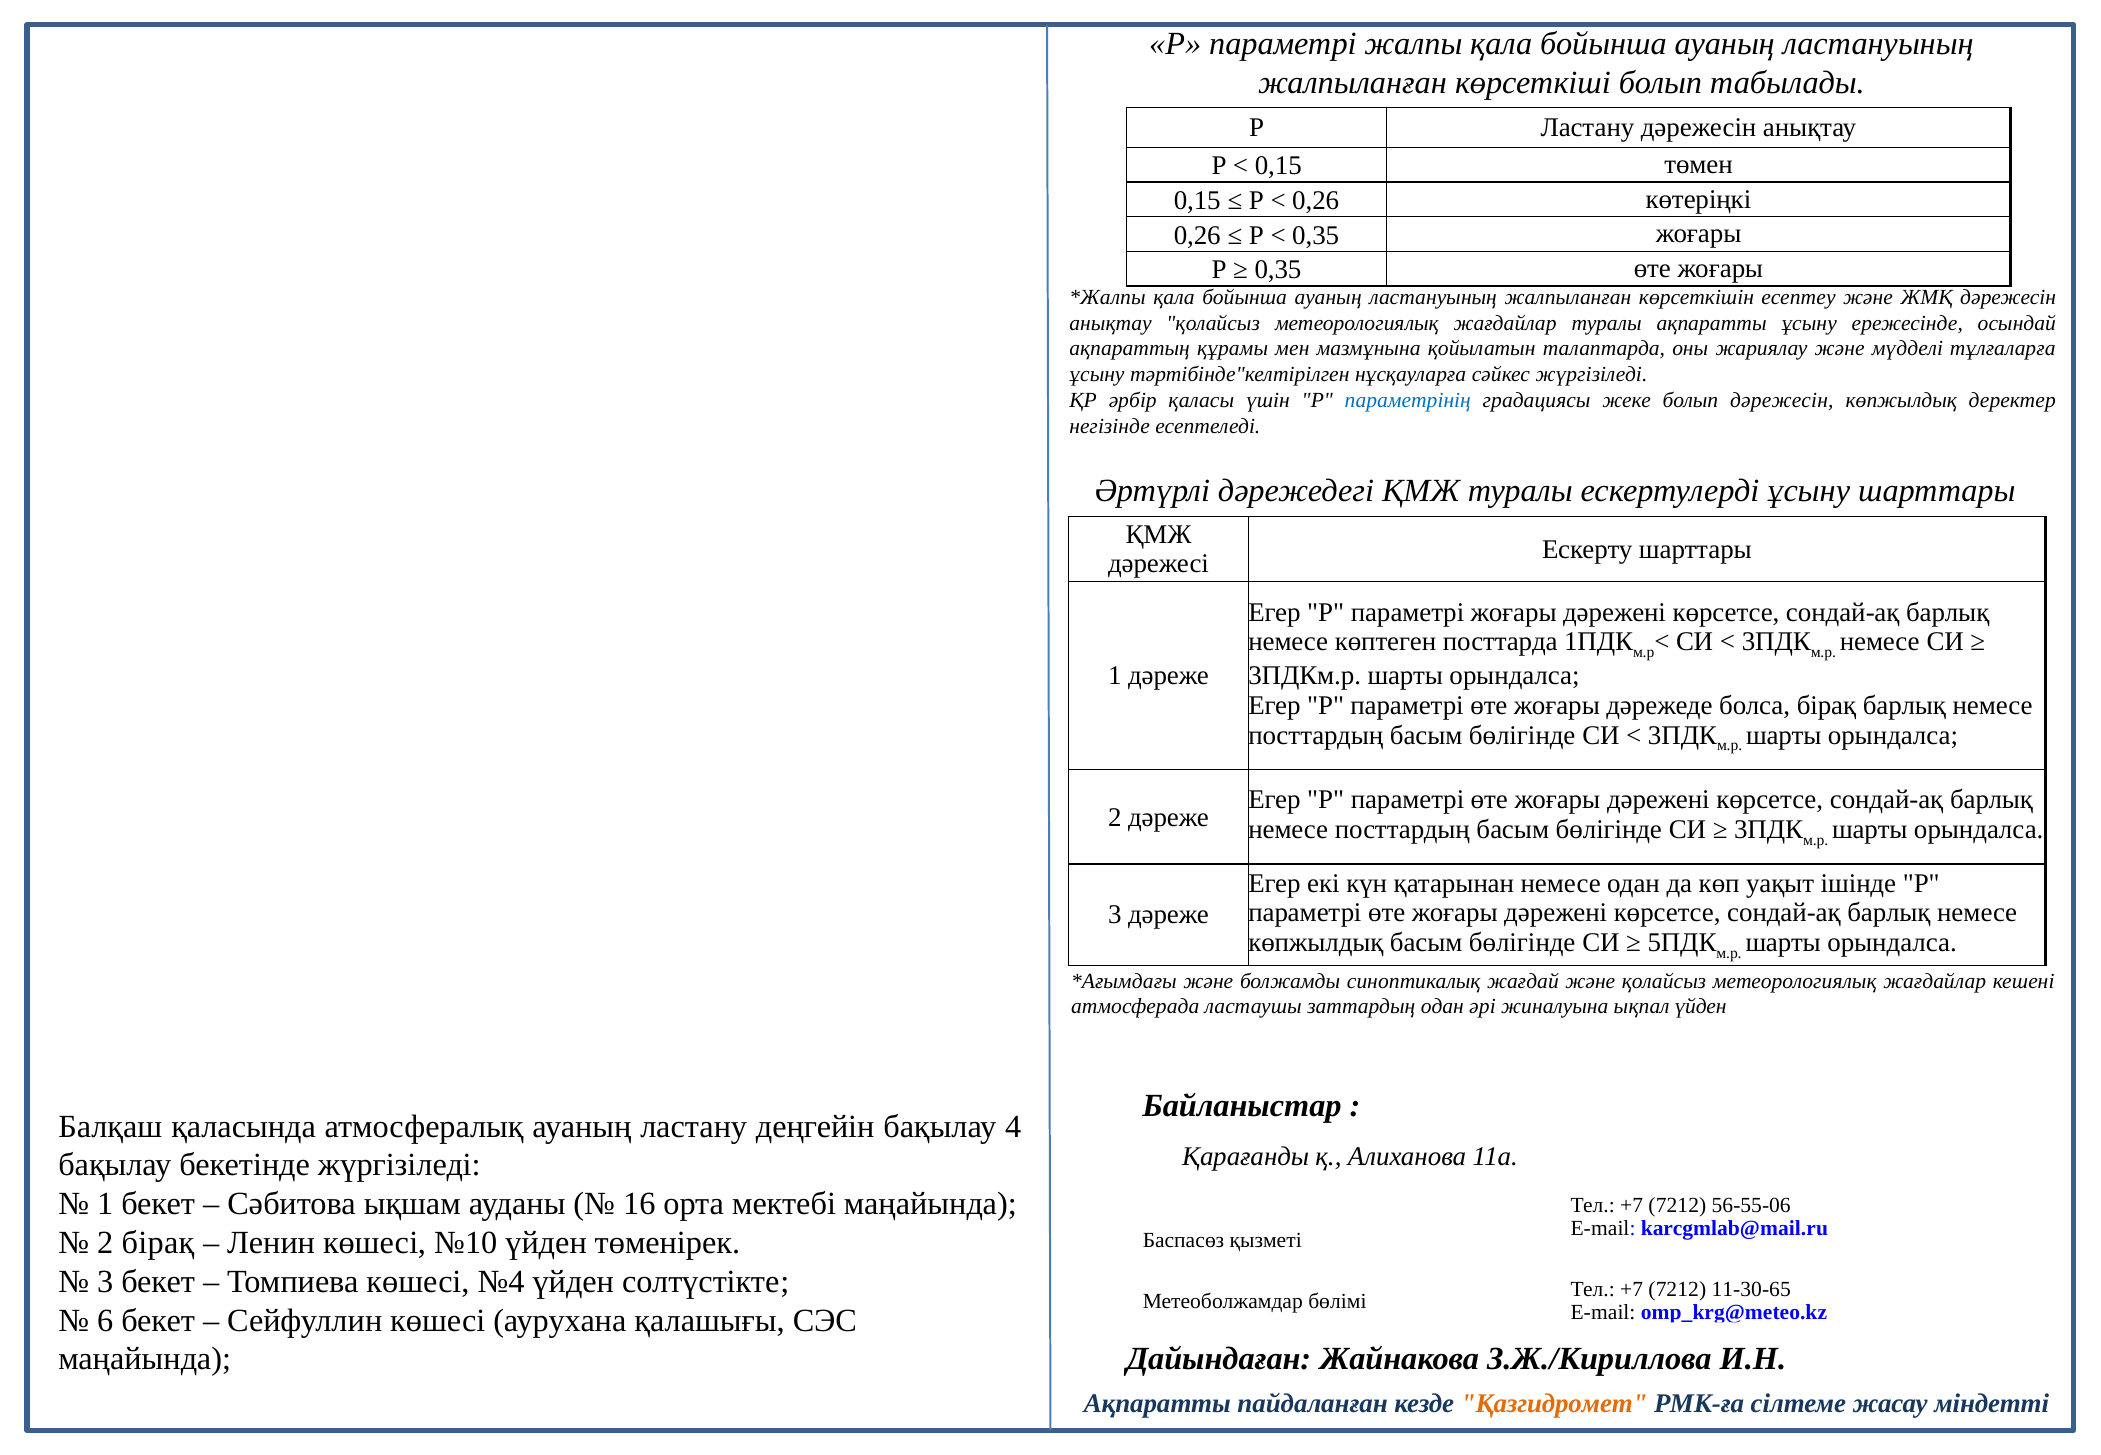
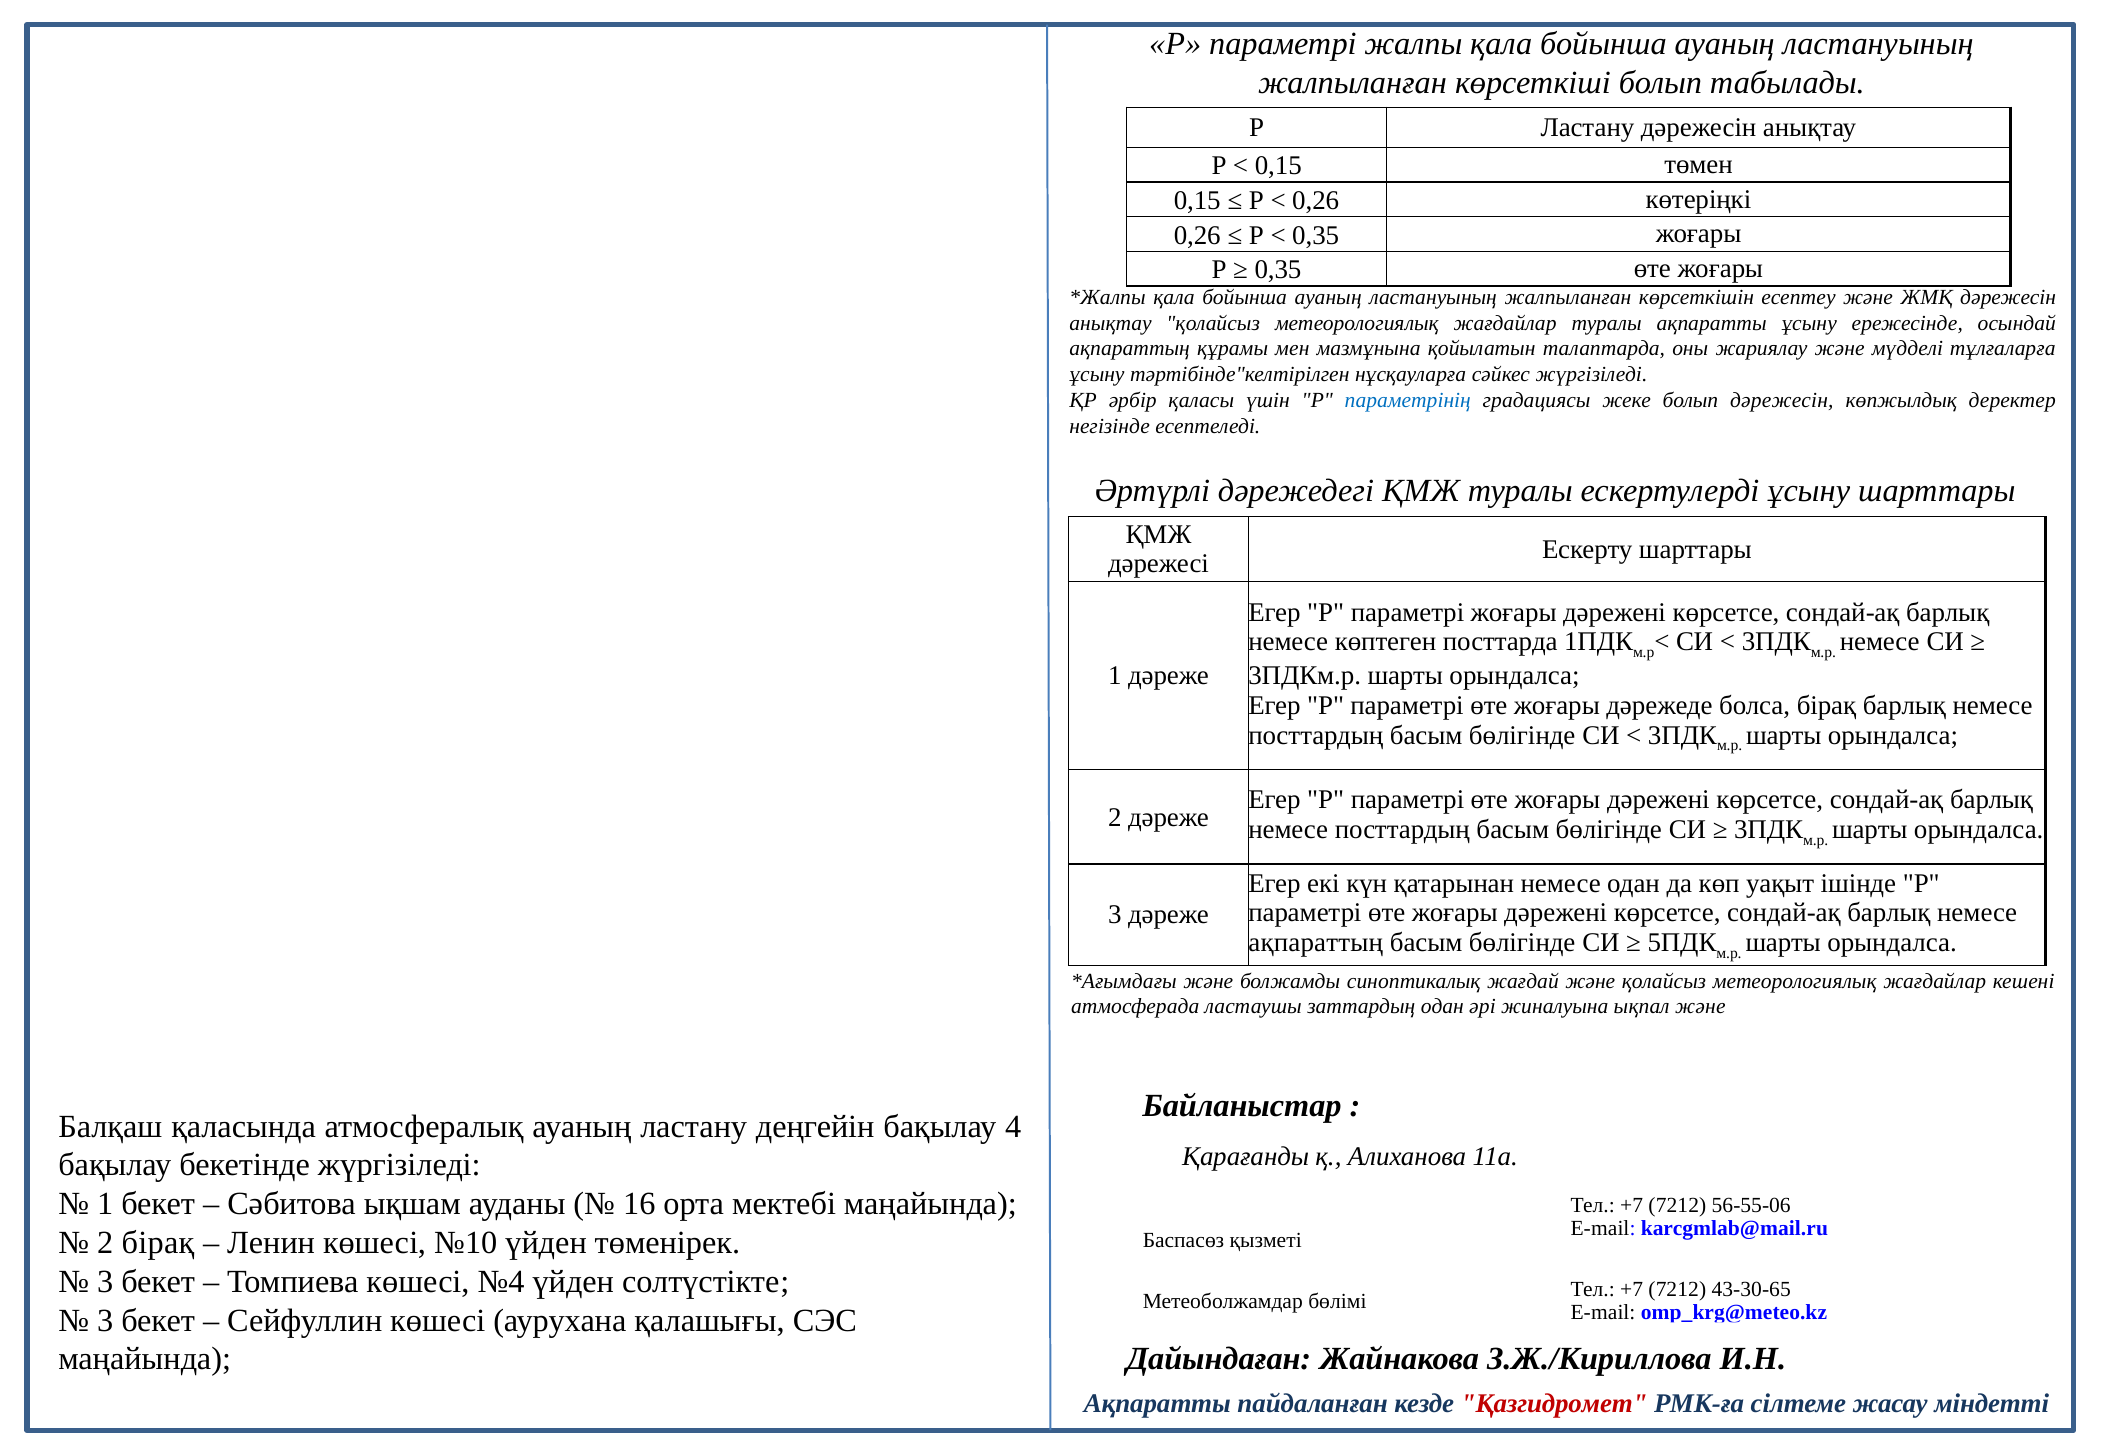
көпжылдық: көпжылдық -> ақпараттың (1316, 942)
ықпал үйден: үйден -> және (1700, 1007)
11-30-65: 11-30-65 -> 43-30-65 (1751, 1289)
6: 6 -> 3 (105, 1320)
Қазгидромет colour: orange -> red (1554, 1403)
